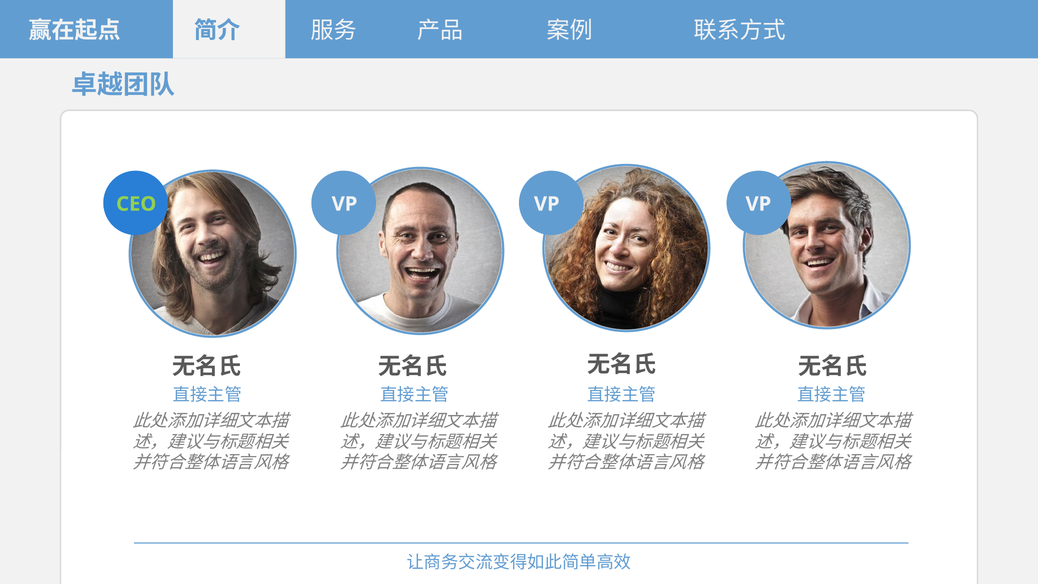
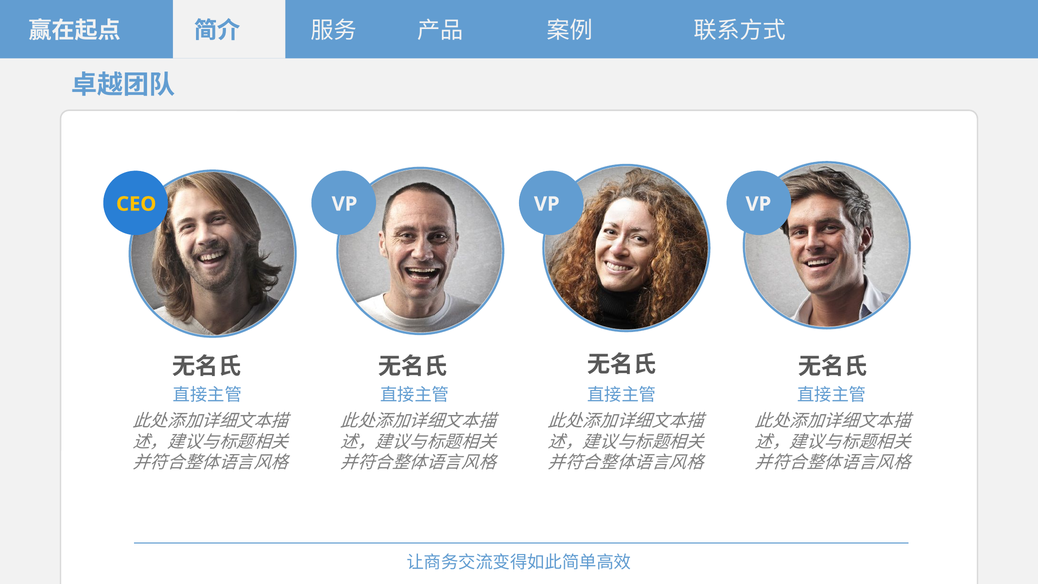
CEO colour: light green -> yellow (136, 204)
